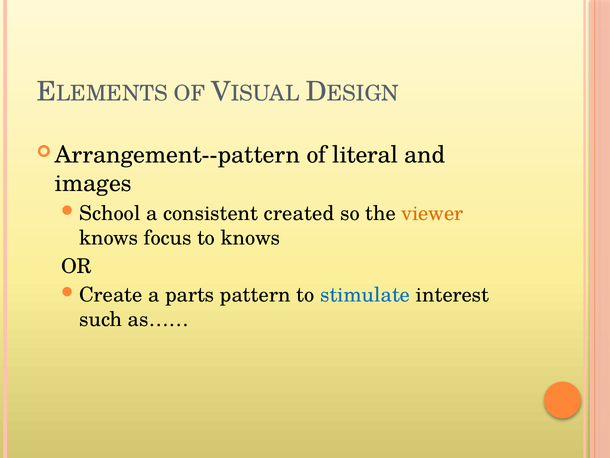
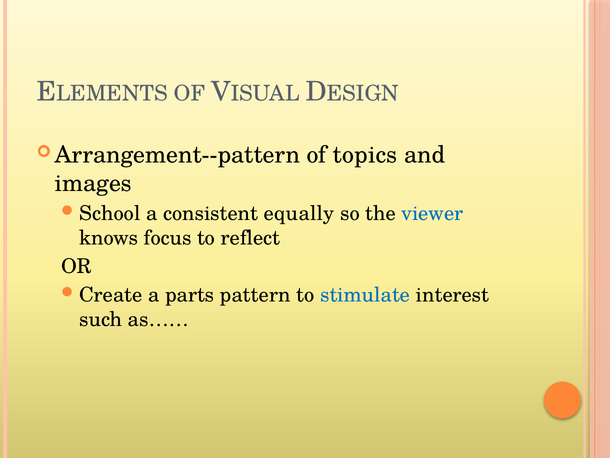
literal: literal -> topics (365, 155)
created: created -> equally (299, 213)
viewer colour: orange -> blue (432, 213)
to knows: knows -> reflect (251, 238)
